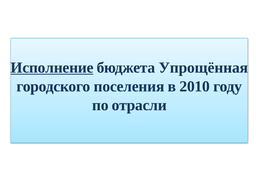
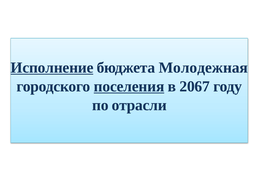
Упрощённая: Упрощённая -> Молодежная (203, 68)
поселения underline: none -> present (129, 87)
2010: 2010 -> 2067 (195, 87)
